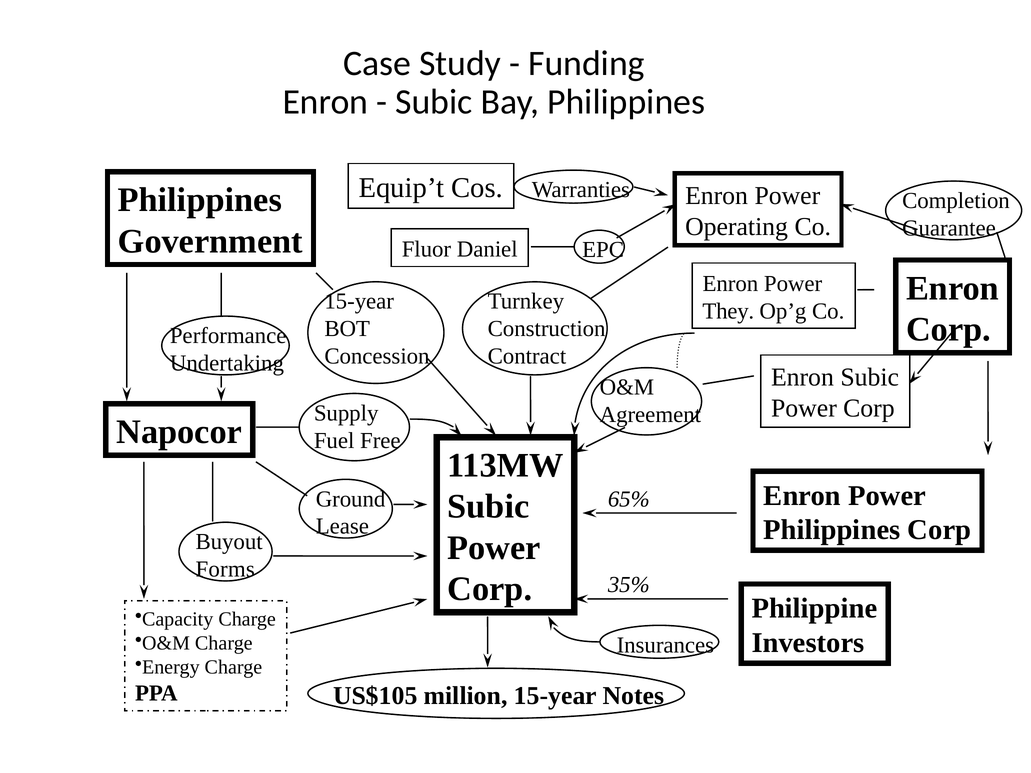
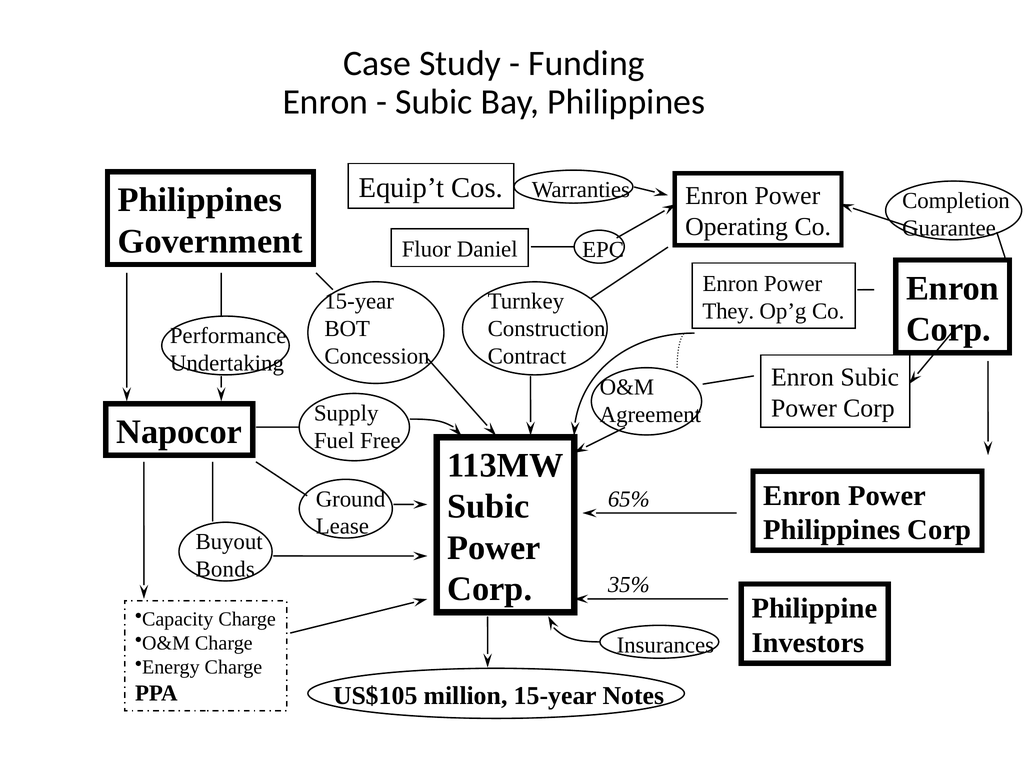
Forms: Forms -> Bonds (225, 570)
